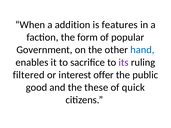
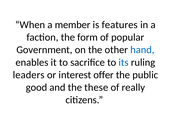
addition: addition -> member (73, 25)
its colour: purple -> blue (124, 62)
filtered: filtered -> leaders (29, 75)
quick: quick -> really (133, 88)
